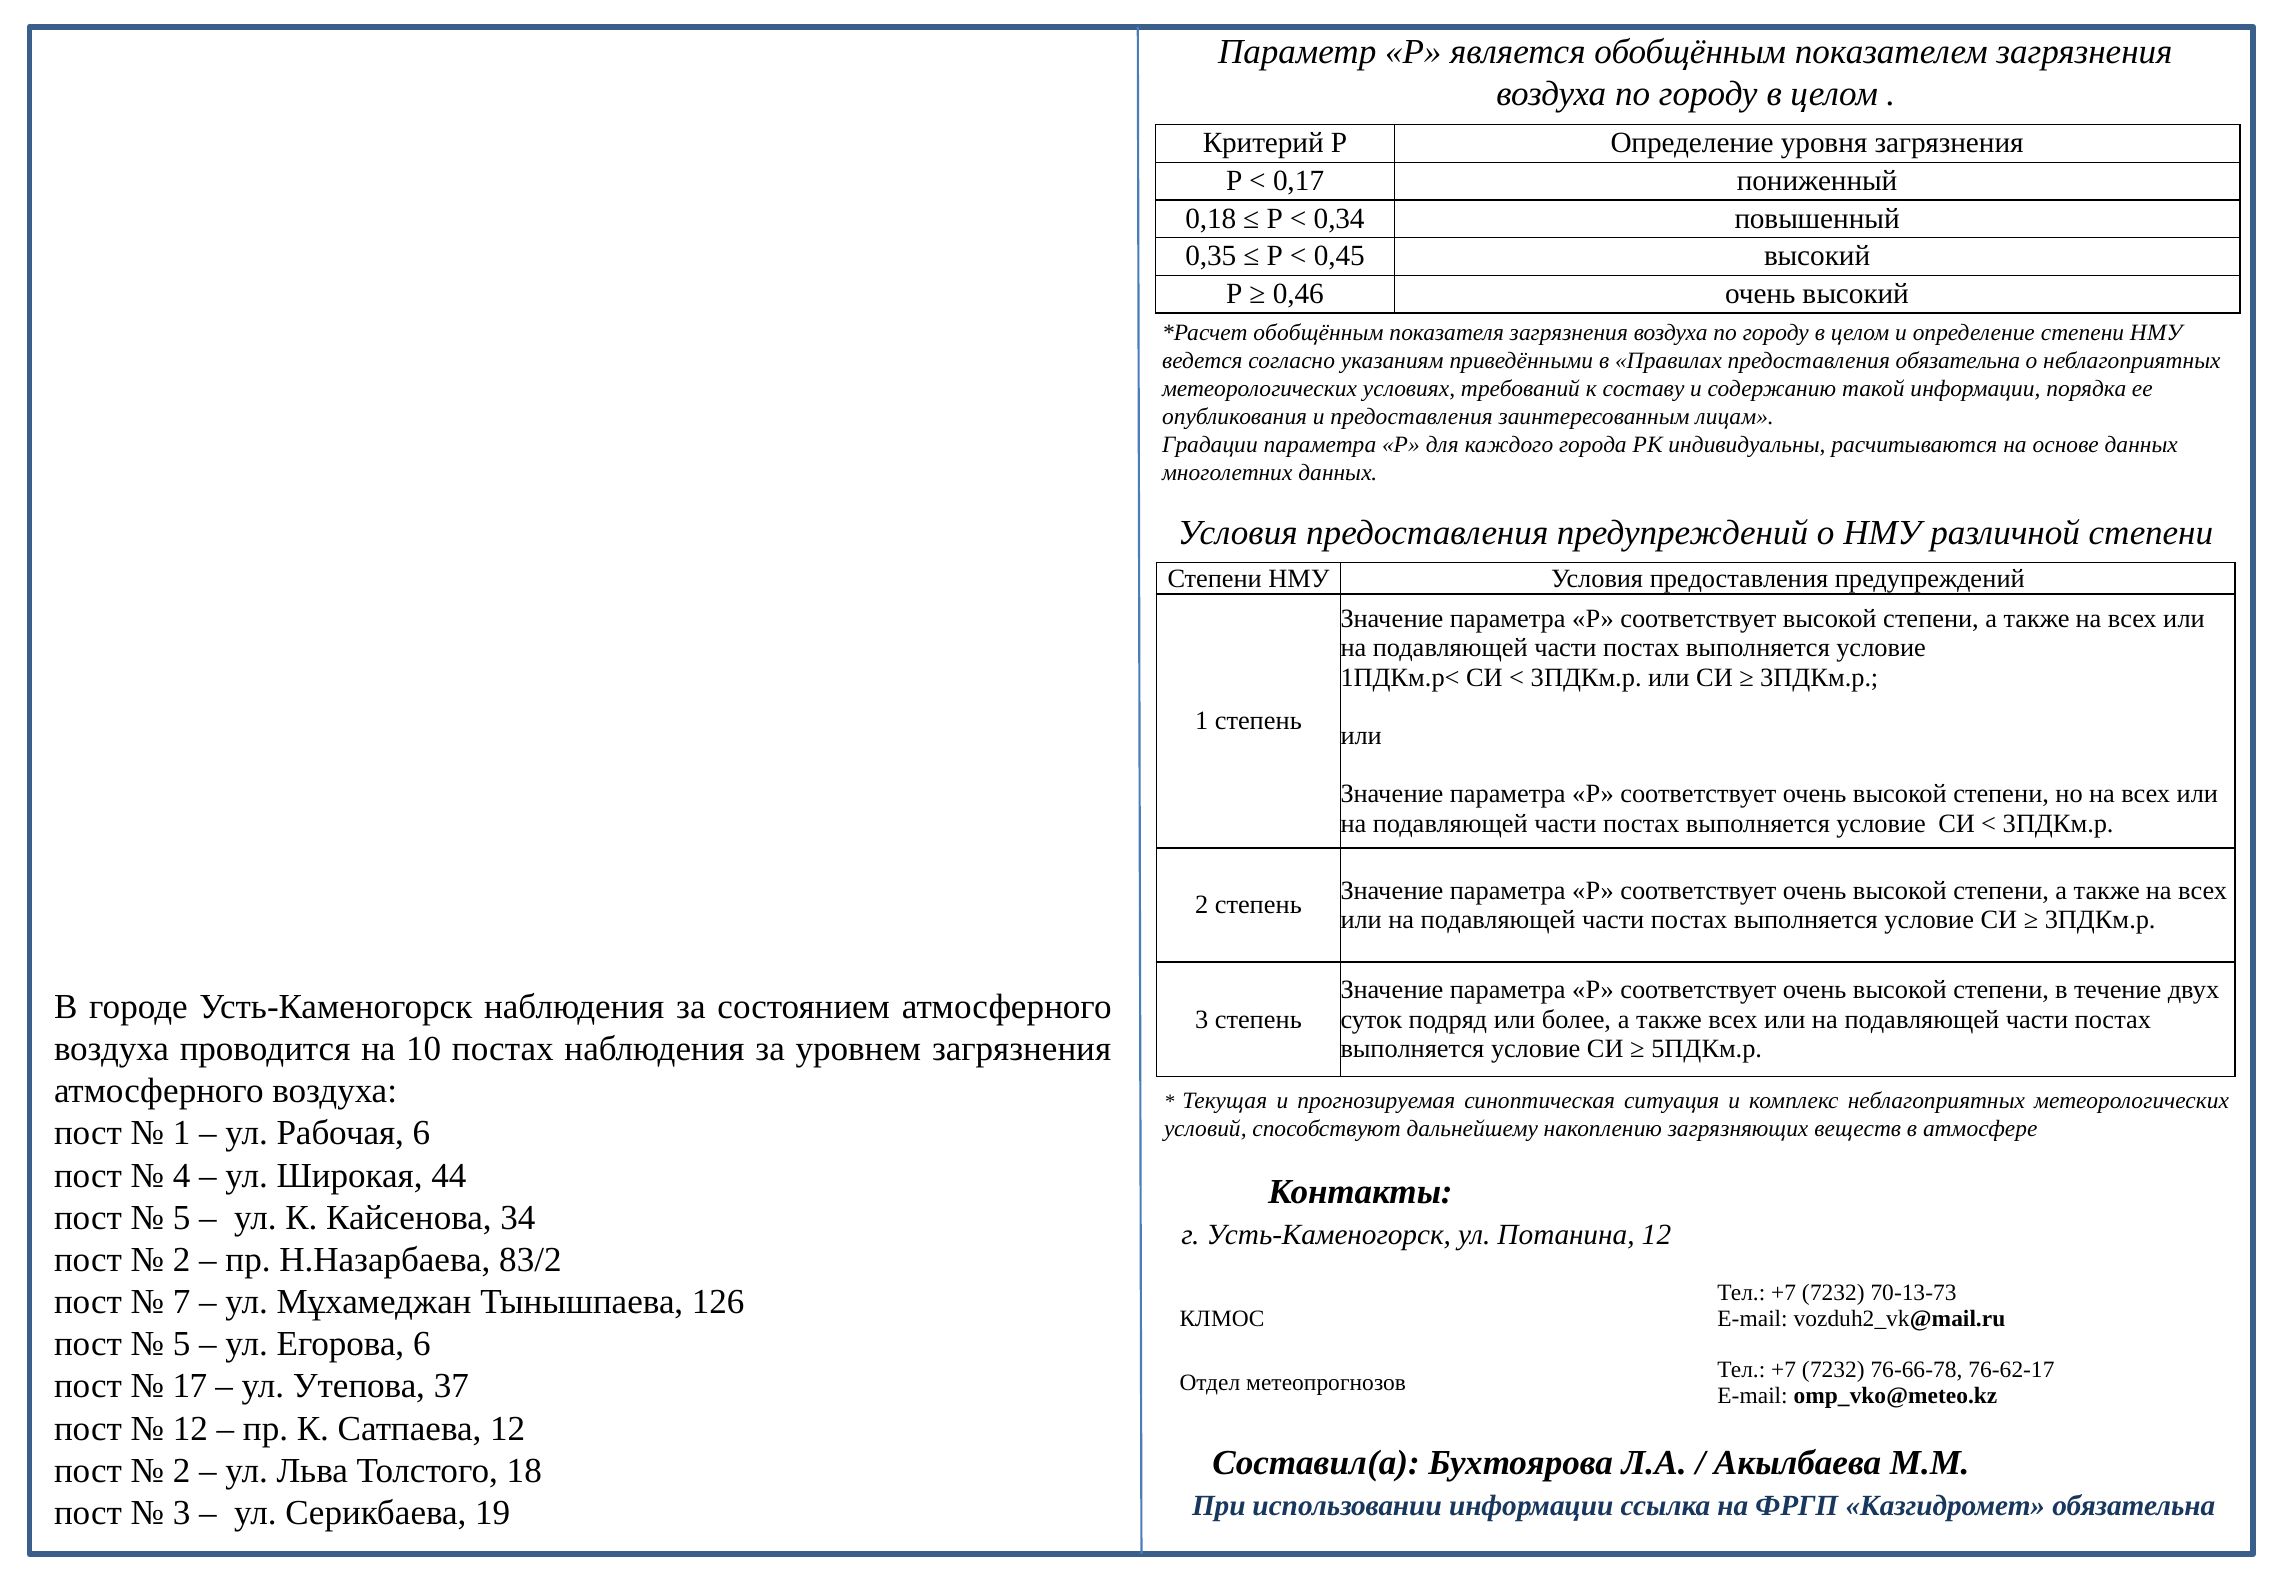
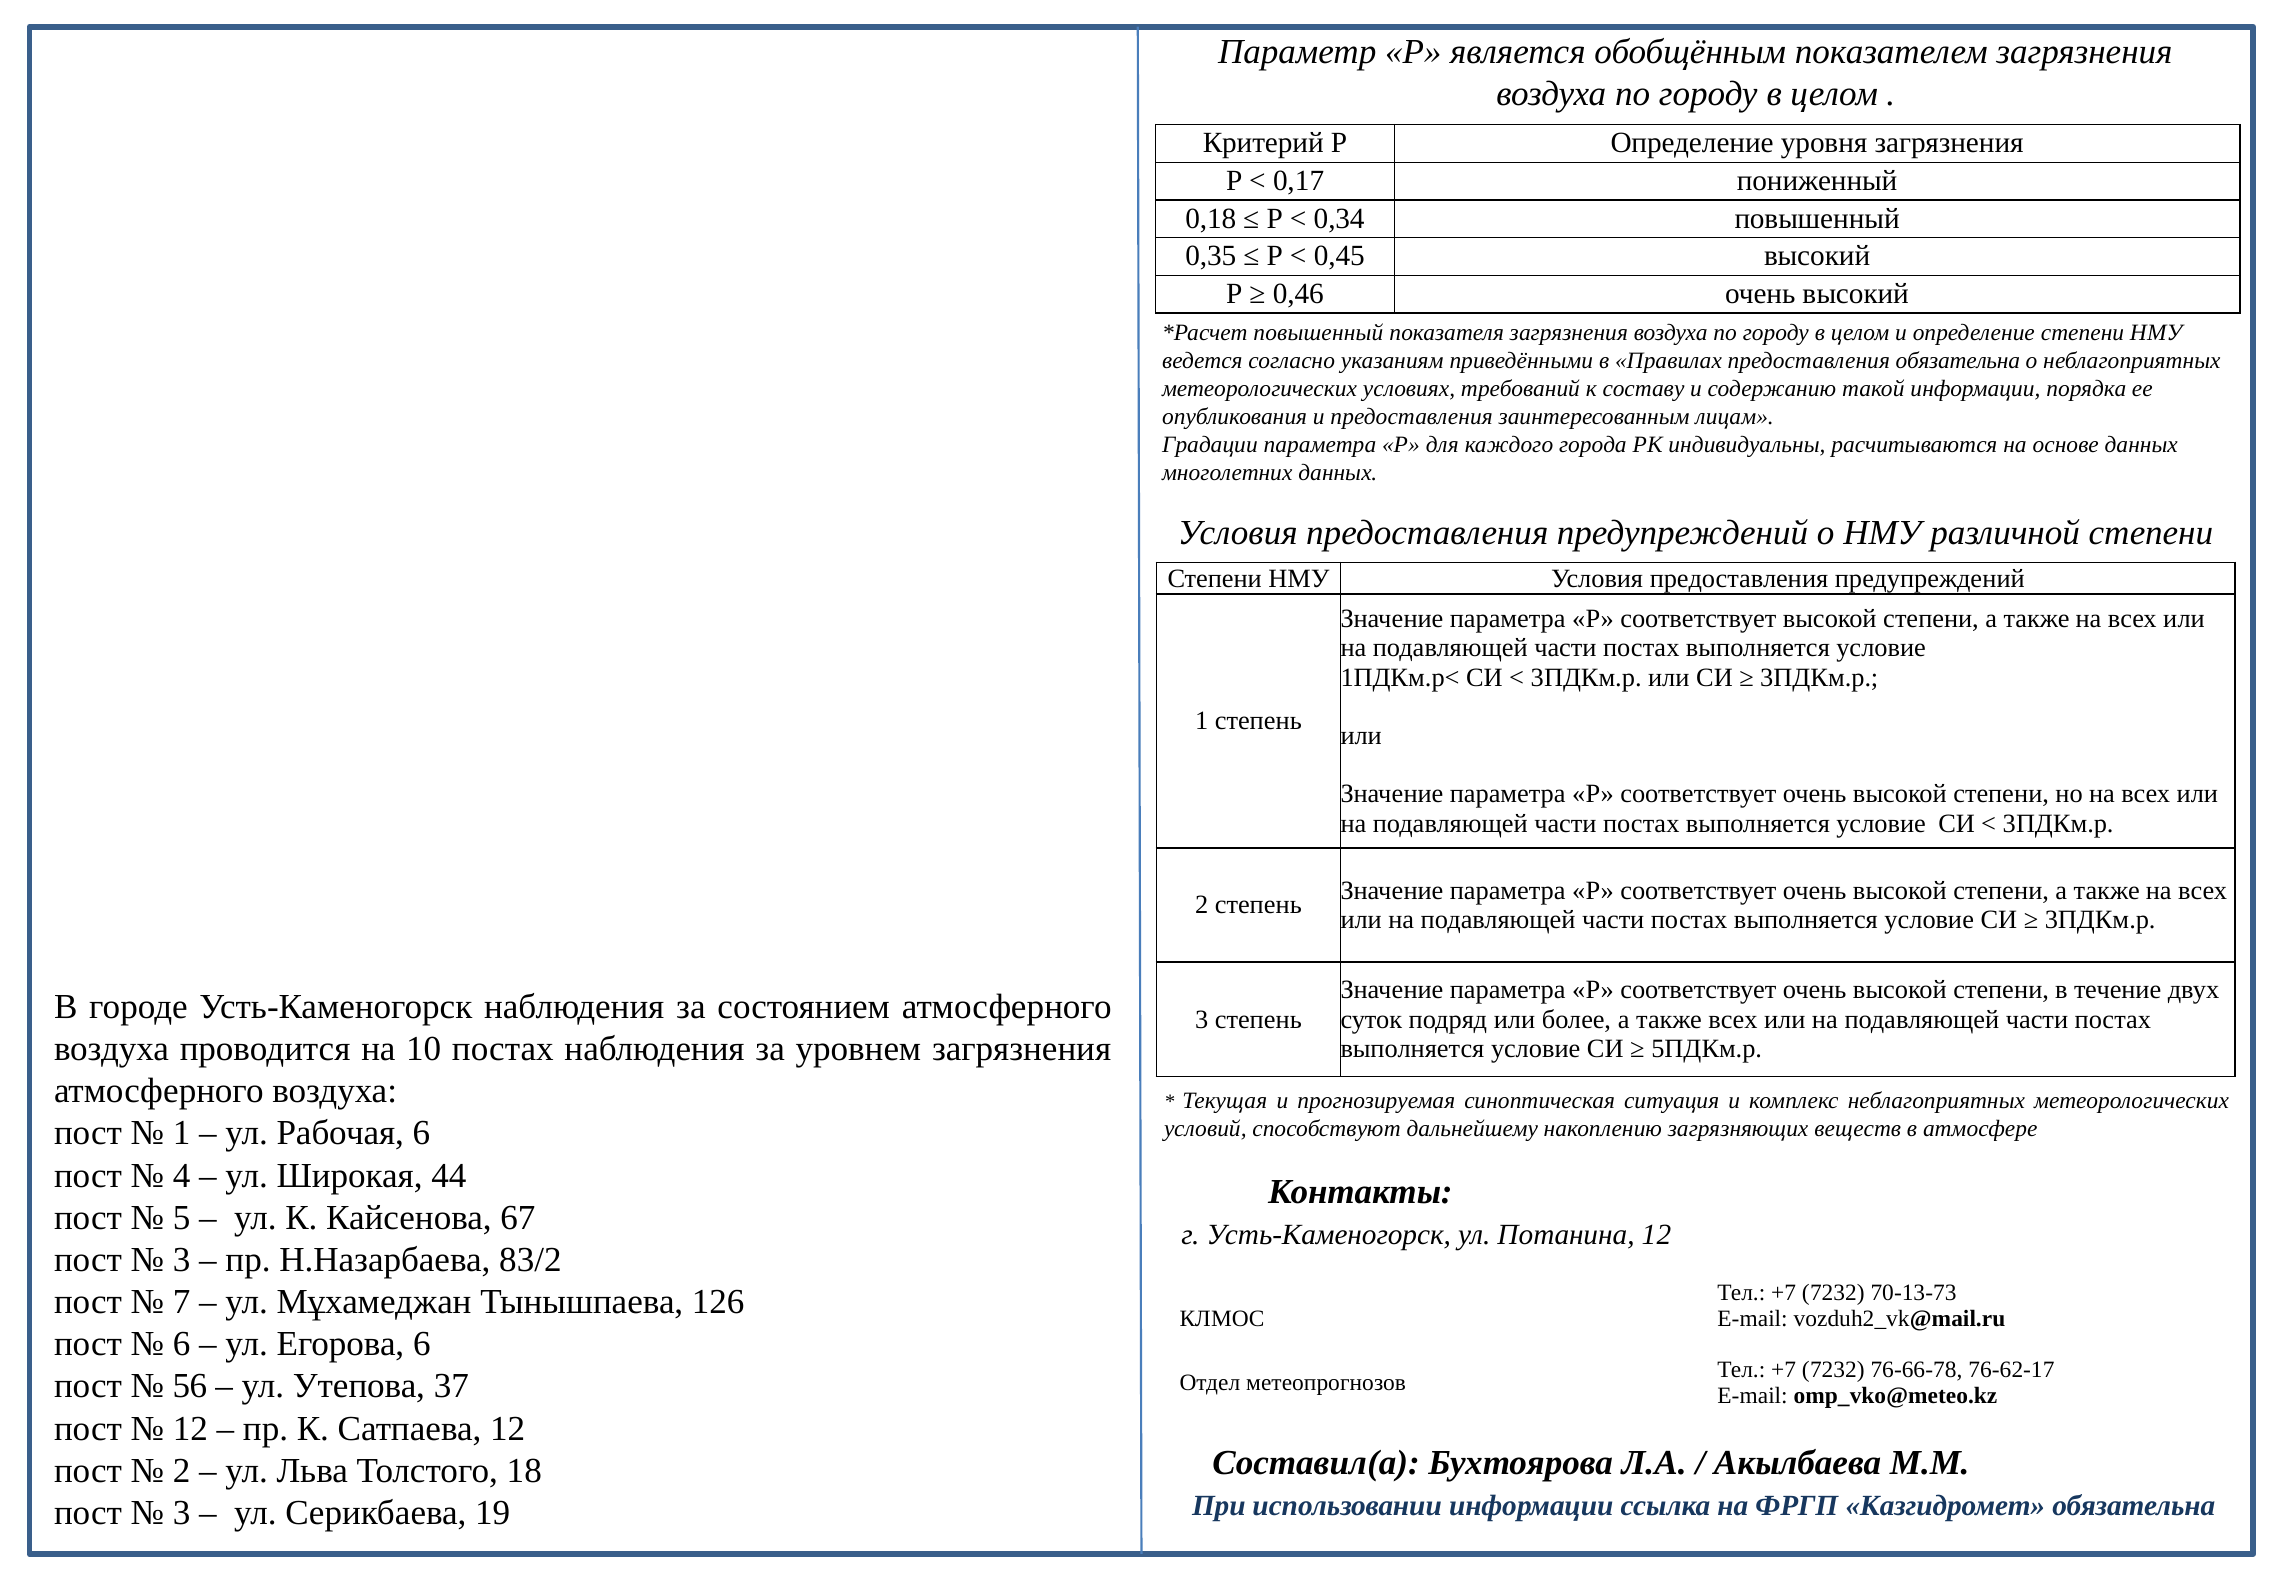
обобщённым: обобщённым -> повышенный (1318, 333)
34: 34 -> 67 (518, 1217)
2: 2 -> 3 (182, 1259)
5: 5 -> 6 (182, 1344)
17: 17 -> 56 (190, 1386)
